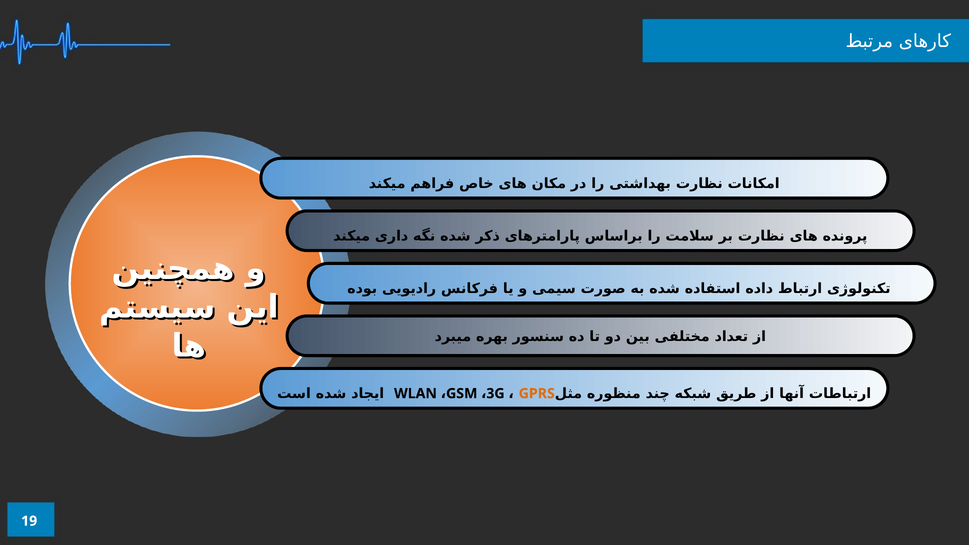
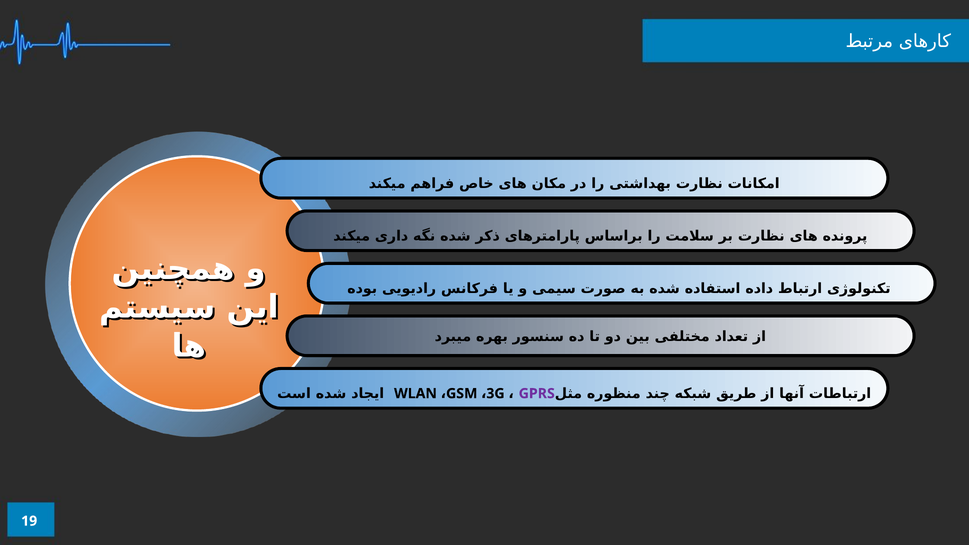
GPRS colour: orange -> purple (537, 394)
